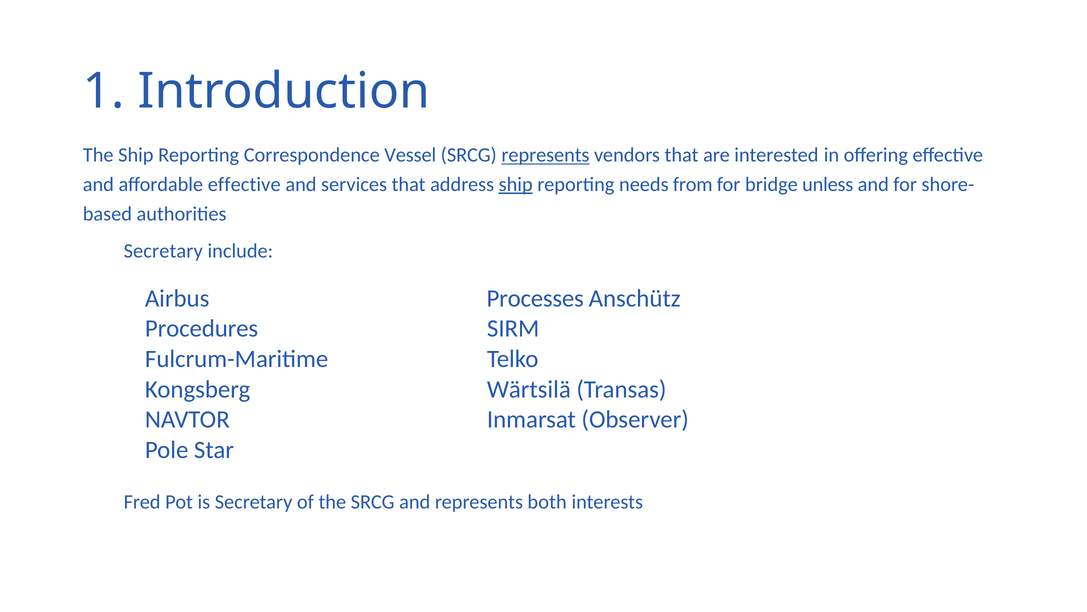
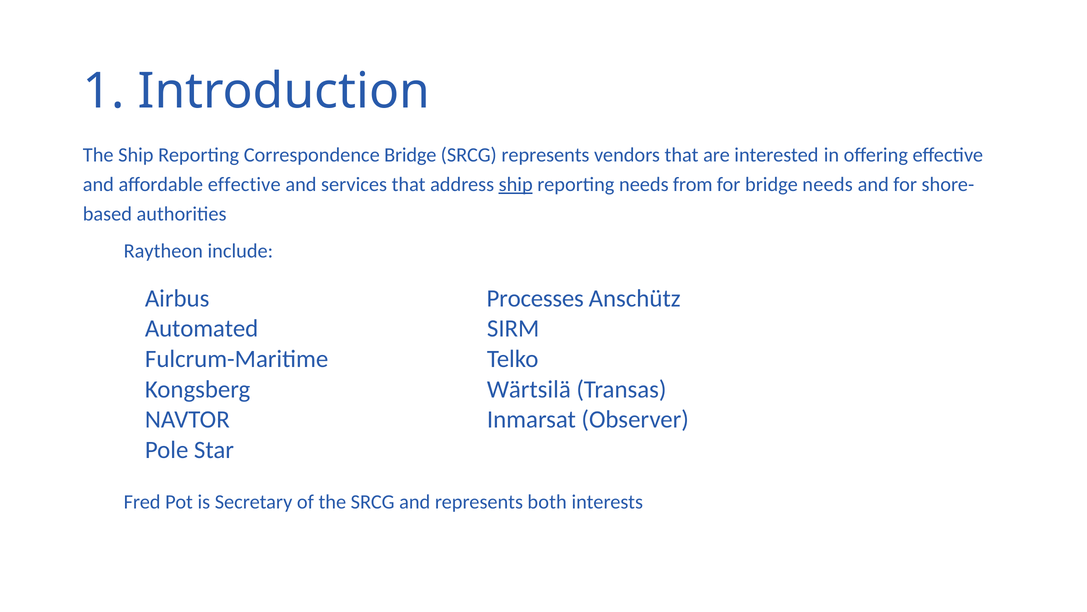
Correspondence Vessel: Vessel -> Bridge (410, 155)
represents underline: present -> none (545, 155)
bridge unless: unless -> needs (828, 184)
Secretary: Secretary -> Raytheon (163, 251)
Procedures: Procedures -> Automated (202, 328)
